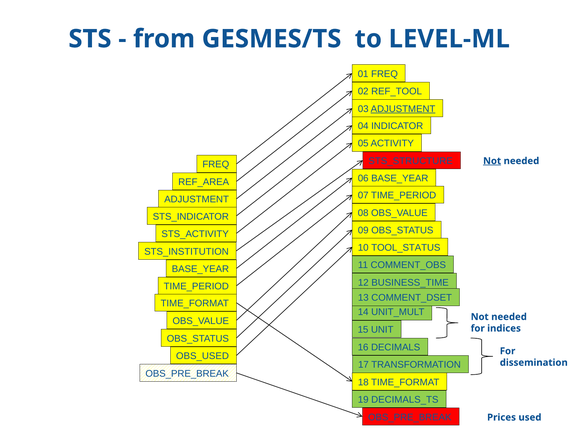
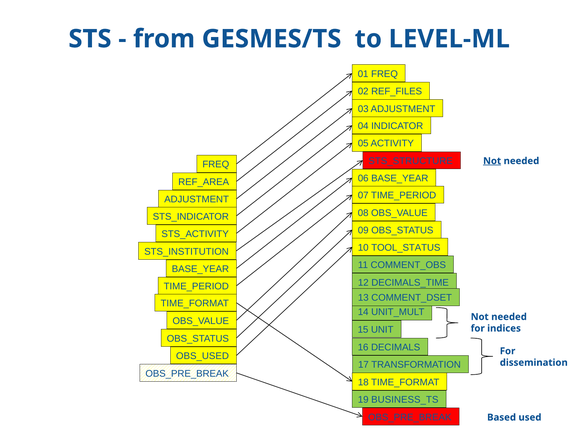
REF_TOOL: REF_TOOL -> REF_FILES (397, 92)
ADJUSTMENT underline: present -> none (403, 109)
BUSINESS_TIME: BUSINESS_TIME -> DECIMALS_TIME (410, 283)
DECIMALS_TS: DECIMALS_TS -> BUSINESS_TS (405, 400)
Prices: Prices -> Based (502, 418)
